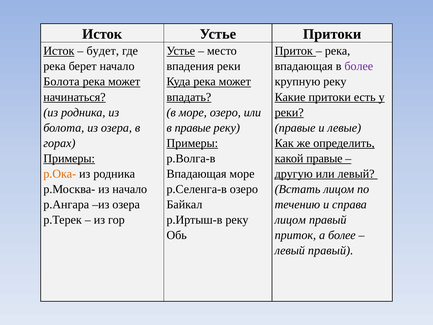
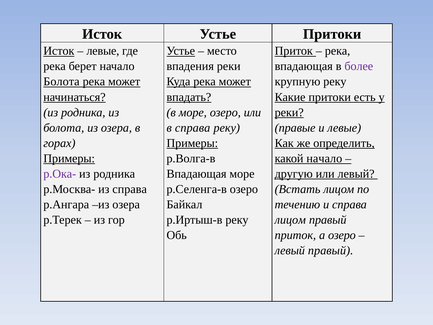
будет: будет -> левые (103, 51)
в правые: правые -> справа (193, 128)
какой правые: правые -> начало (324, 158)
р.Ока- colour: orange -> purple (60, 174)
из начало: начало -> справа (130, 189)
а более: более -> озеро (342, 235)
